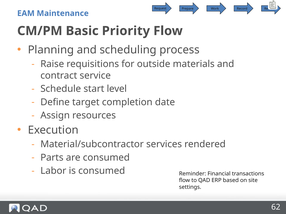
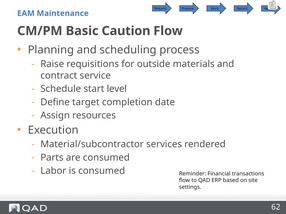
Priority: Priority -> Caution (126, 31)
